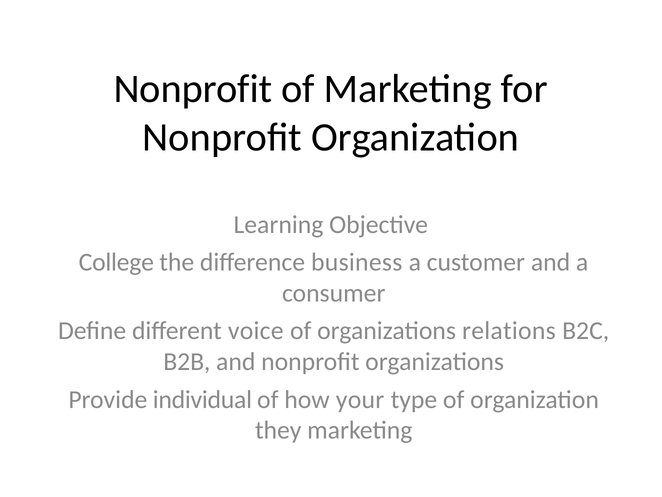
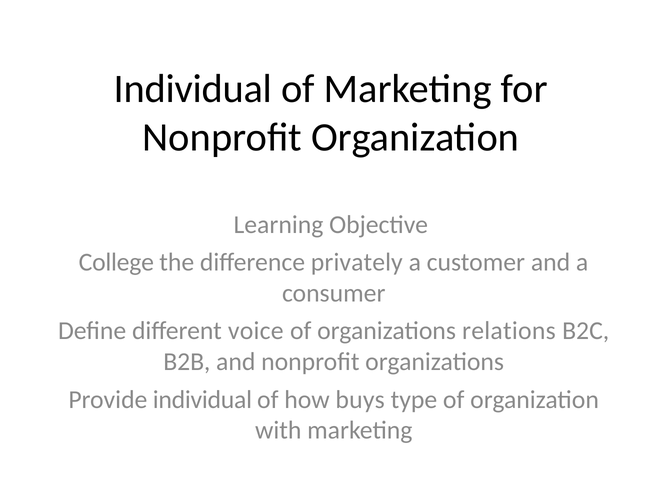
Nonprofit: Nonprofit -> Individual (193, 89)
business: business -> privately (357, 262)
your: your -> buys (360, 399)
they: they -> with (278, 430)
